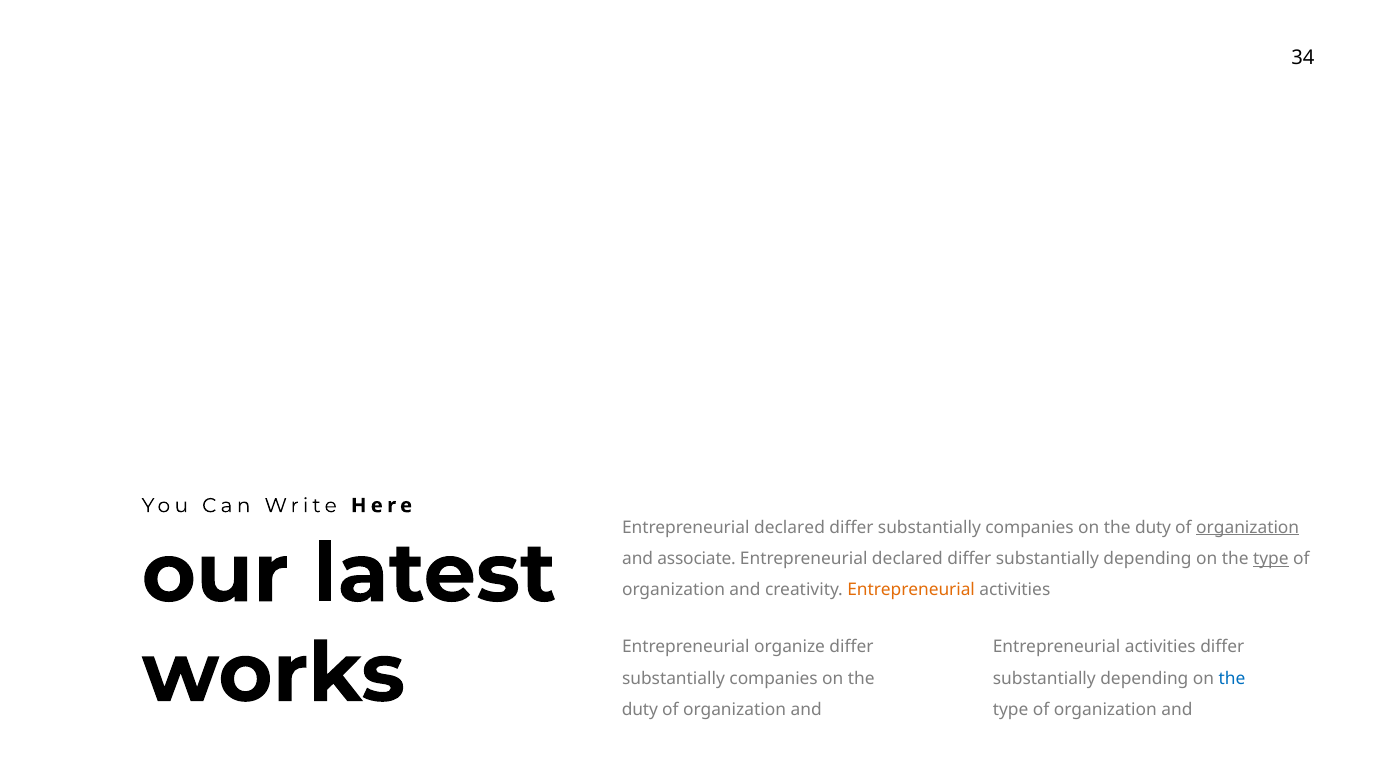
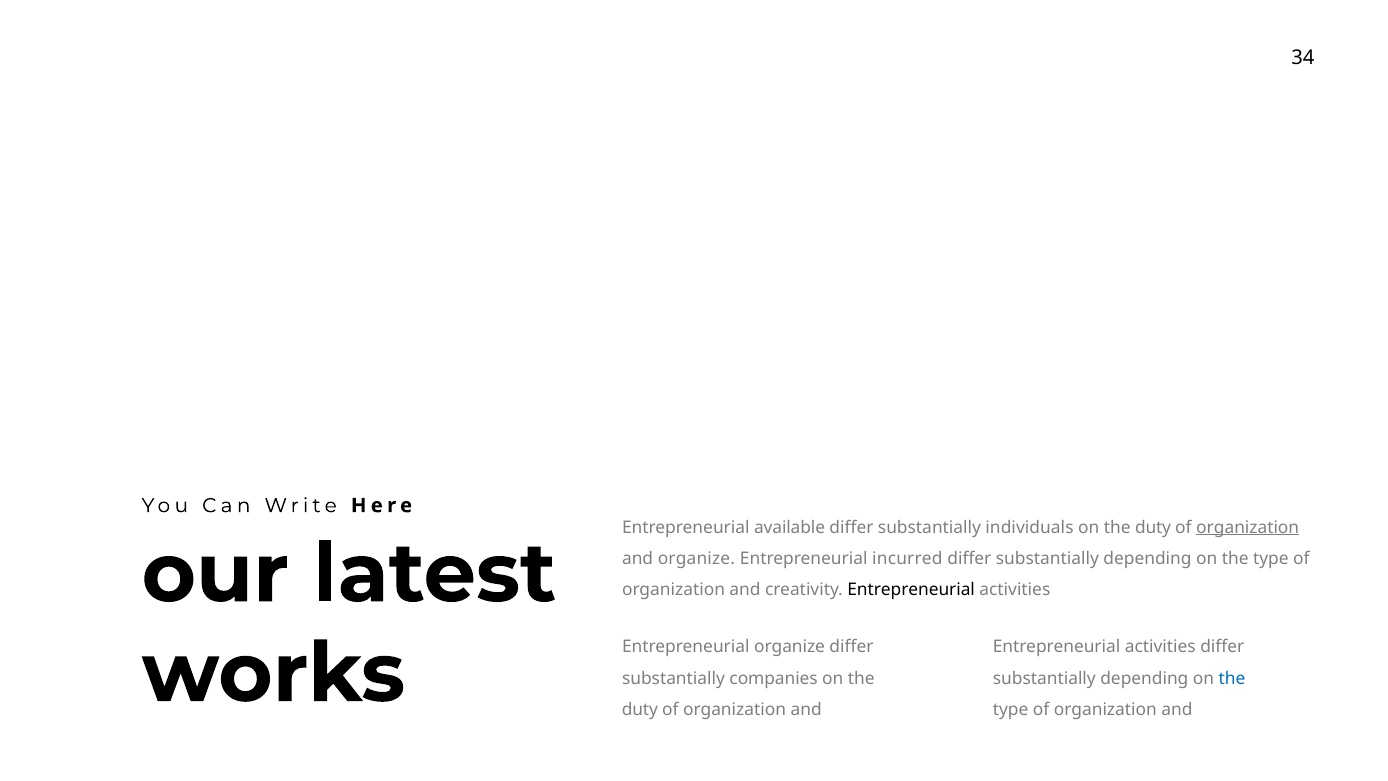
declared: declared -> available (790, 527)
companies: companies -> individuals (1030, 527)
and associate: associate -> organize (696, 559)
declared: declared -> incurred (907, 559)
type underline: present -> none (1271, 559)
Entrepreneurial colour: orange -> black (911, 590)
